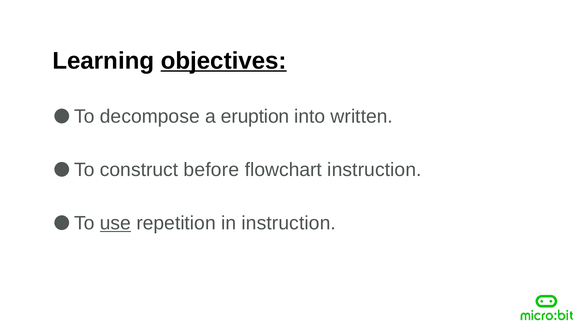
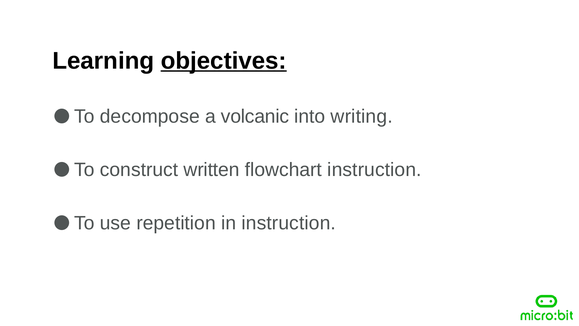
eruption: eruption -> volcanic (255, 116)
written: written -> writing (362, 116)
before: before -> written (212, 170)
use underline: present -> none (115, 223)
